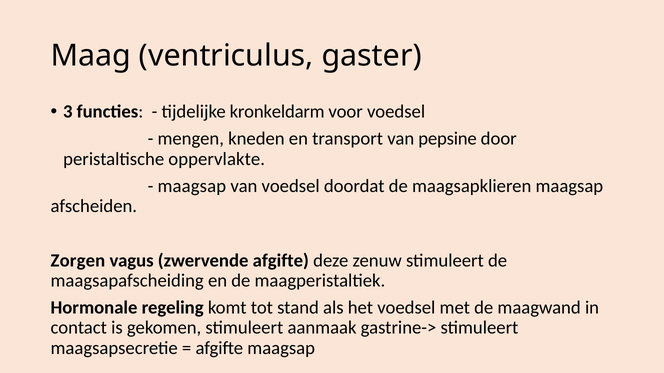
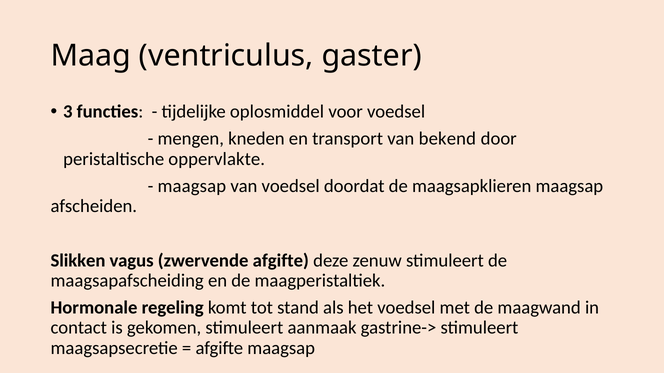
kronkeldarm: kronkeldarm -> oplosmiddel (277, 112)
pepsine: pepsine -> bekend (447, 139)
Zorgen: Zorgen -> Slikken (78, 261)
